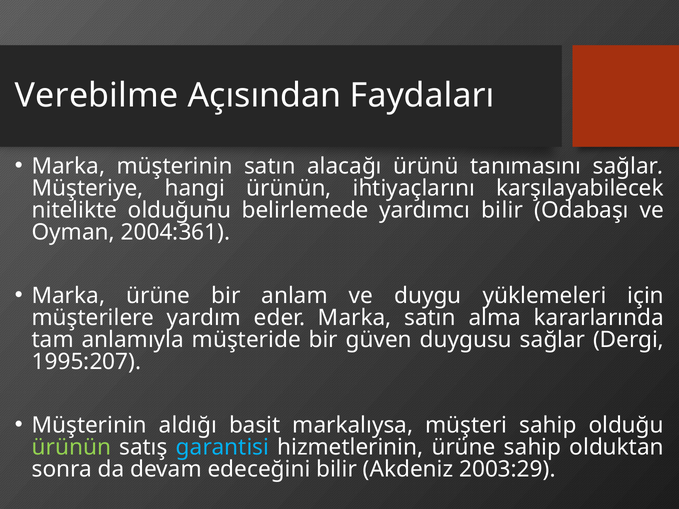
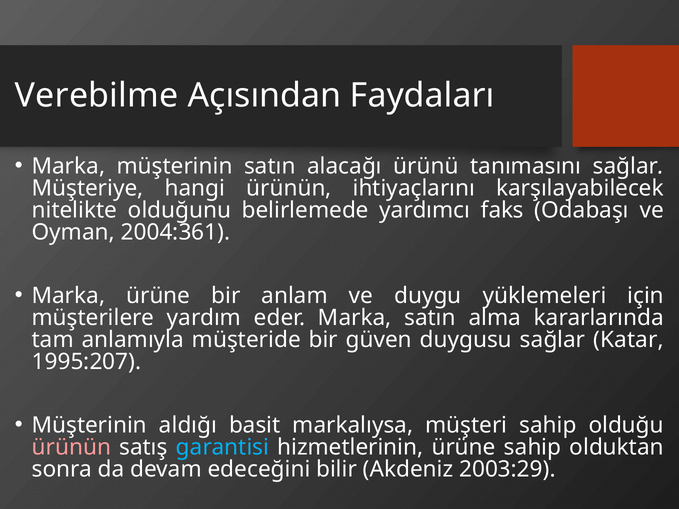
yardımcı bilir: bilir -> faks (502, 211)
Dergi: Dergi -> Katar (628, 340)
ürünün colour: light green -> pink (71, 447)
